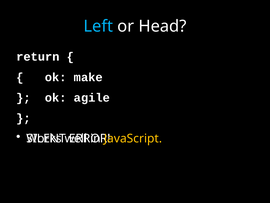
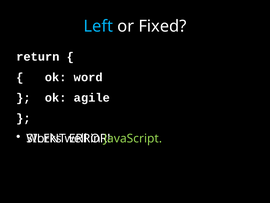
Head: Head -> Fixed (162, 26)
make: make -> word (88, 77)
JavaScript colour: yellow -> light green (133, 138)
